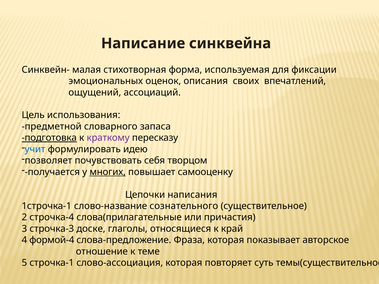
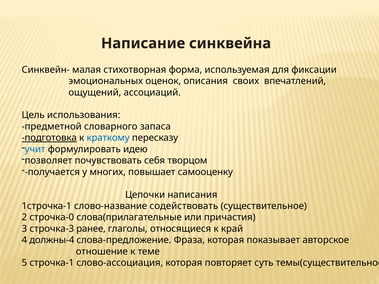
краткому colour: purple -> blue (108, 138)
многих underline: present -> none (108, 172)
сознательного: сознательного -> содействовать (184, 206)
строчка-4: строчка-4 -> строчка-0 (52, 218)
доске: доске -> ранее (91, 229)
формой-4: формой-4 -> должны-4 (52, 240)
